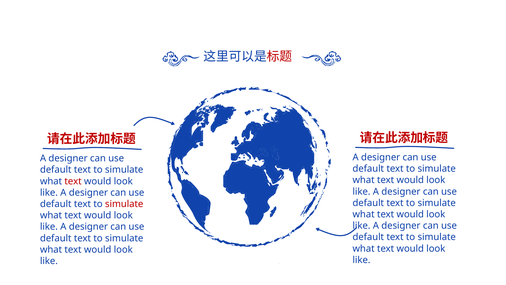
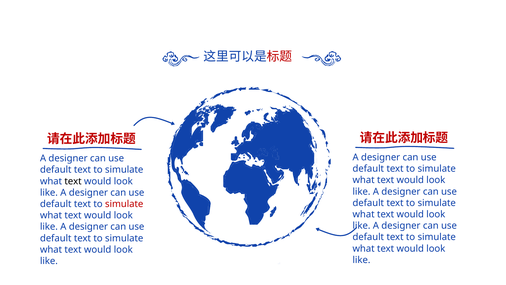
text colour: red -> black (73, 181)
